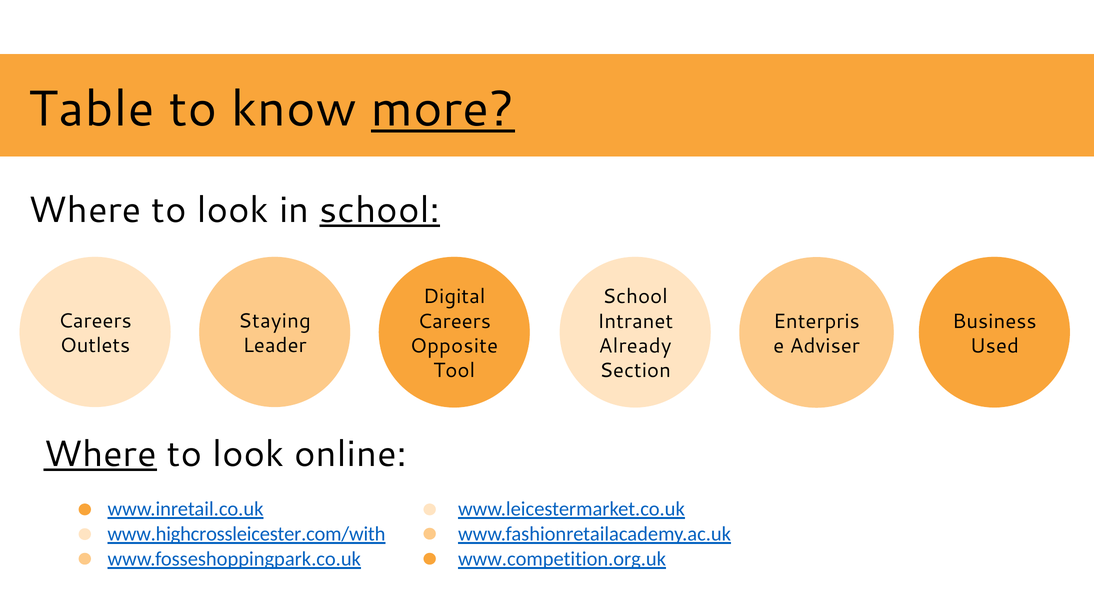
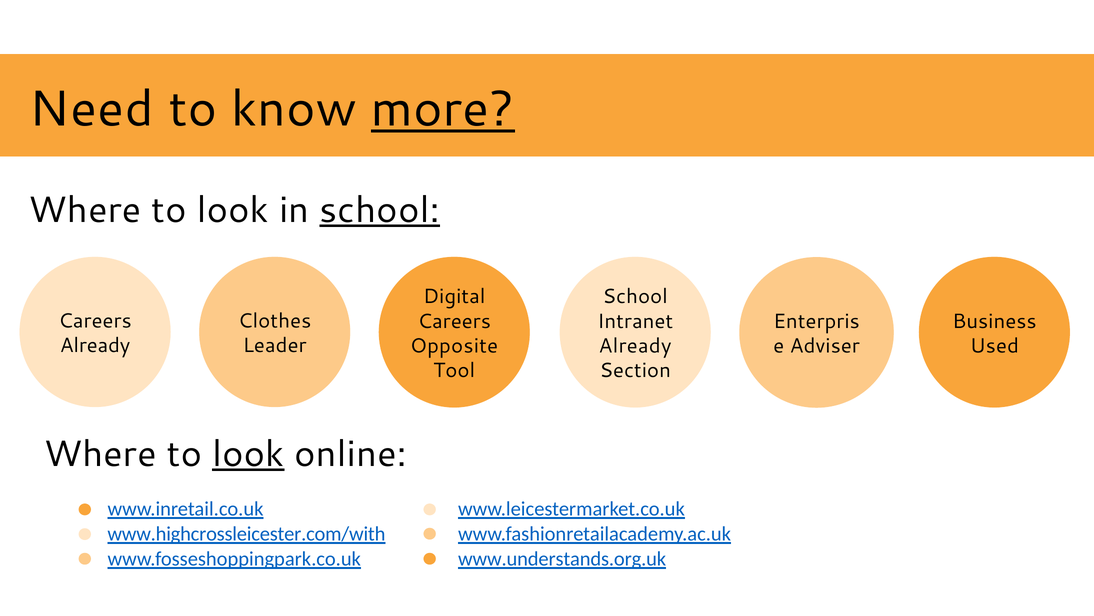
Table: Table -> Need (91, 109)
Staying: Staying -> Clothes (275, 321)
Outlets: Outlets -> Already (95, 345)
Where underline: present -> none (100, 454)
look underline: none -> present (248, 454)
www.competition.org.uk: www.competition.org.uk -> www.understands.org.uk (562, 558)
